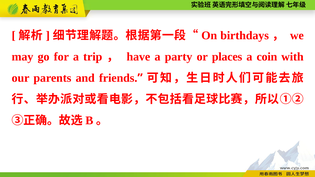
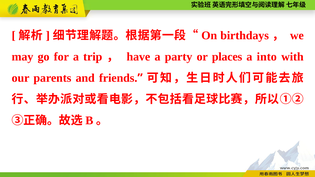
coin: coin -> into (267, 57)
